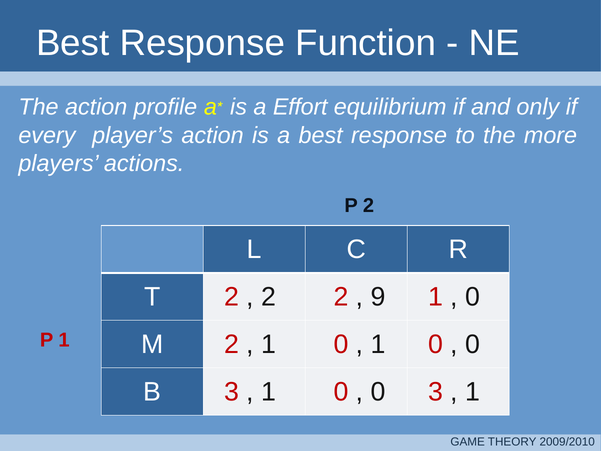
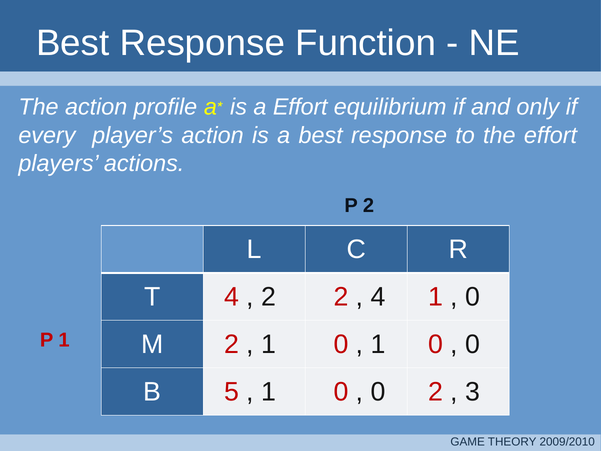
the more: more -> effort (551, 135)
T 2: 2 -> 4 (232, 297)
9: 9 -> 4 (378, 297)
B 3: 3 -> 5 (232, 392)
0 3: 3 -> 2 (436, 392)
1: 1 -> 3 (473, 392)
